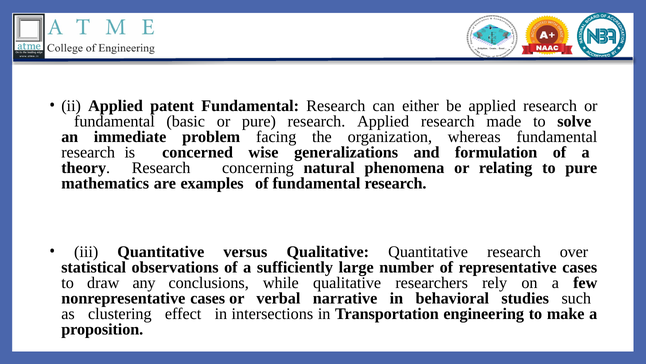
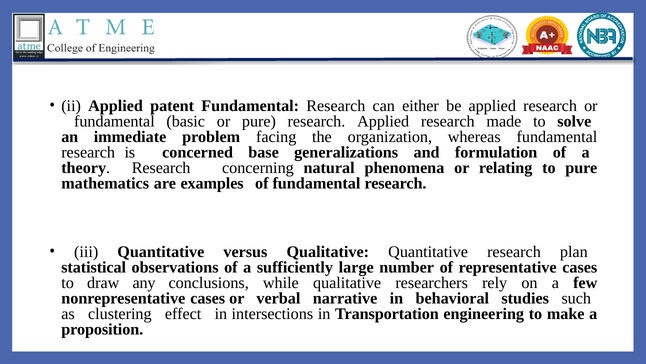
wise: wise -> base (264, 152)
over: over -> plan (574, 251)
